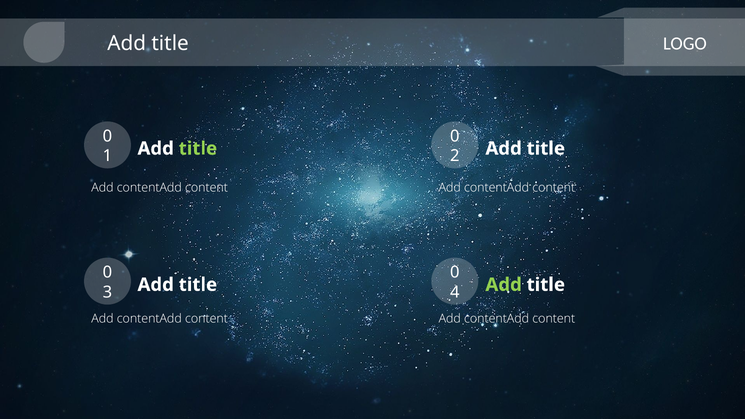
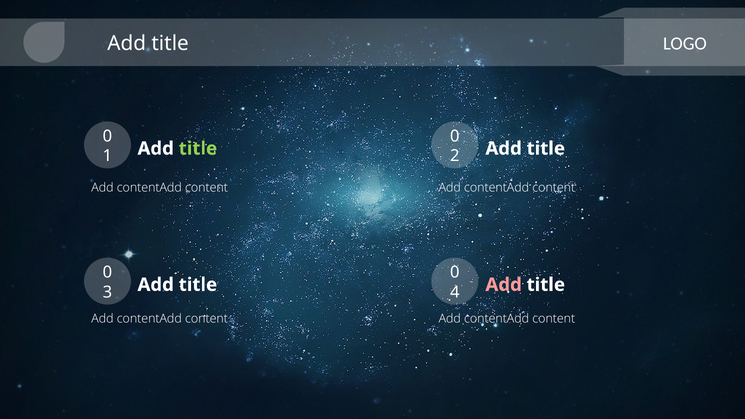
Add colour: light green -> pink (504, 285)
